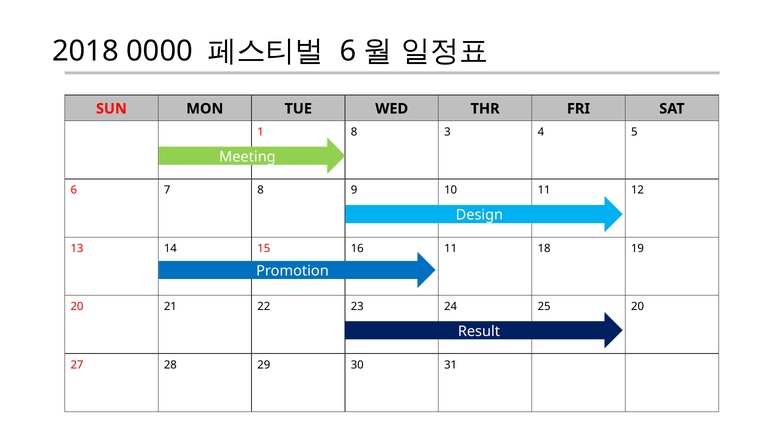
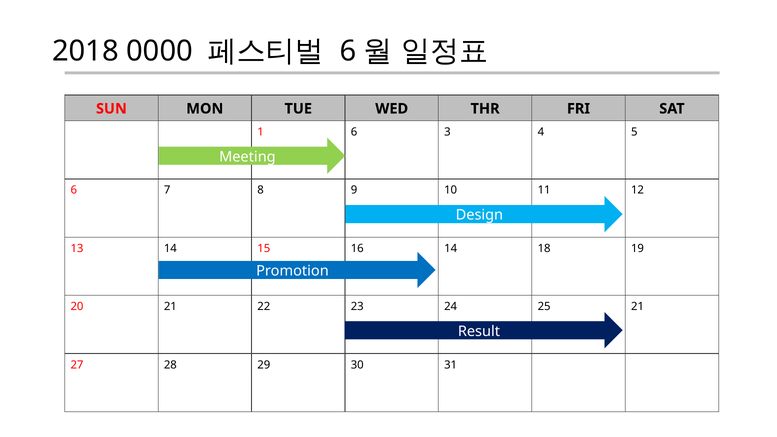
8: 8 -> 6 (354, 132)
11: 11 -> 14 (451, 248)
20: 20 -> 21 (638, 307)
